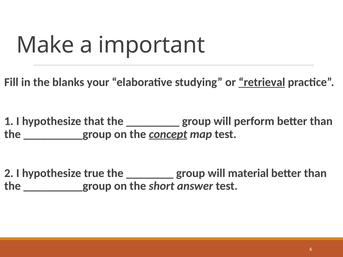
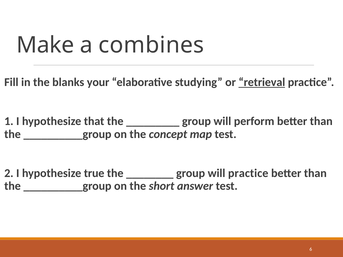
important: important -> combines (151, 45)
concept underline: present -> none (168, 134)
will material: material -> practice (248, 173)
